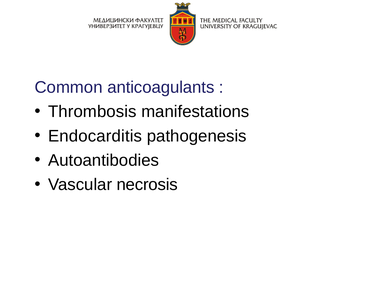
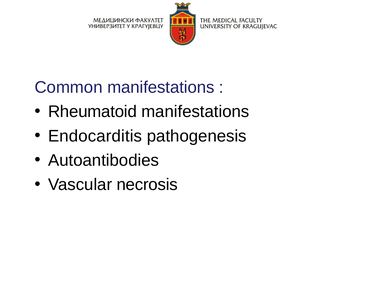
Common anticoagulants: anticoagulants -> manifestations (161, 87)
Thrombosis: Thrombosis -> Rheumatoid (92, 112)
